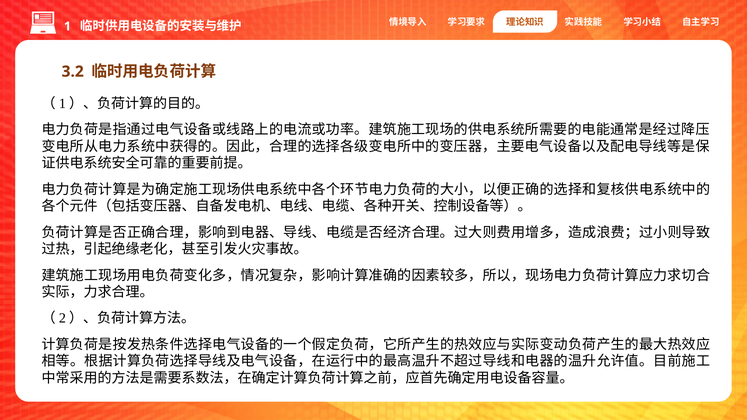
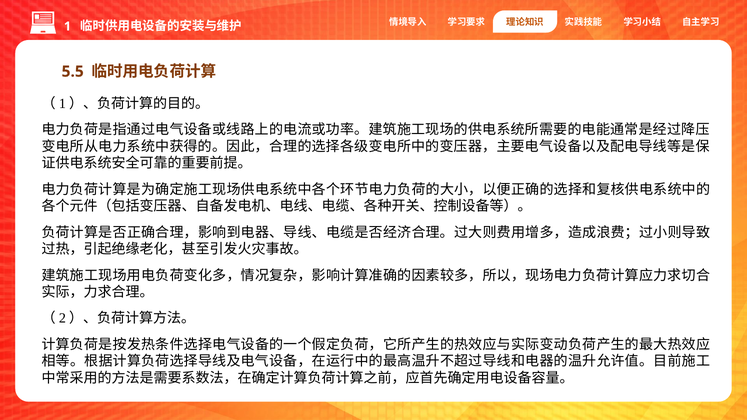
3.2: 3.2 -> 5.5 (73, 72)
